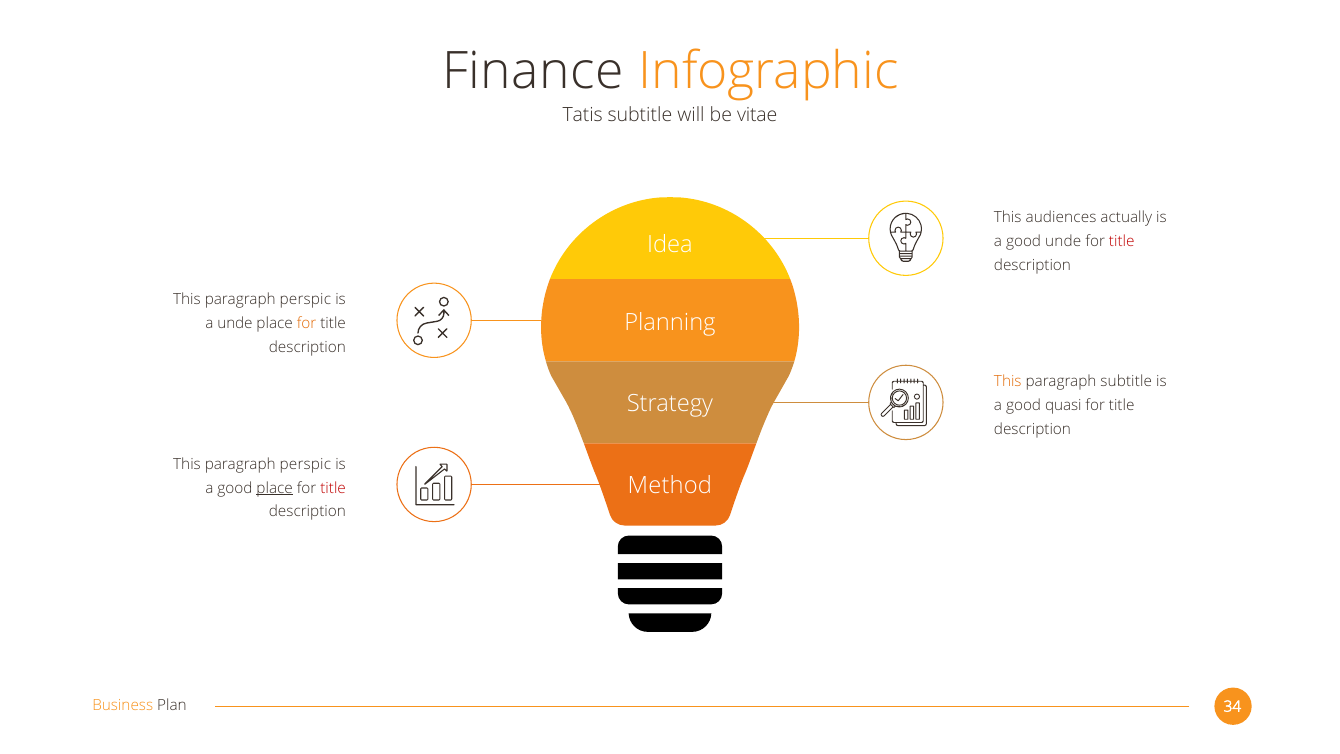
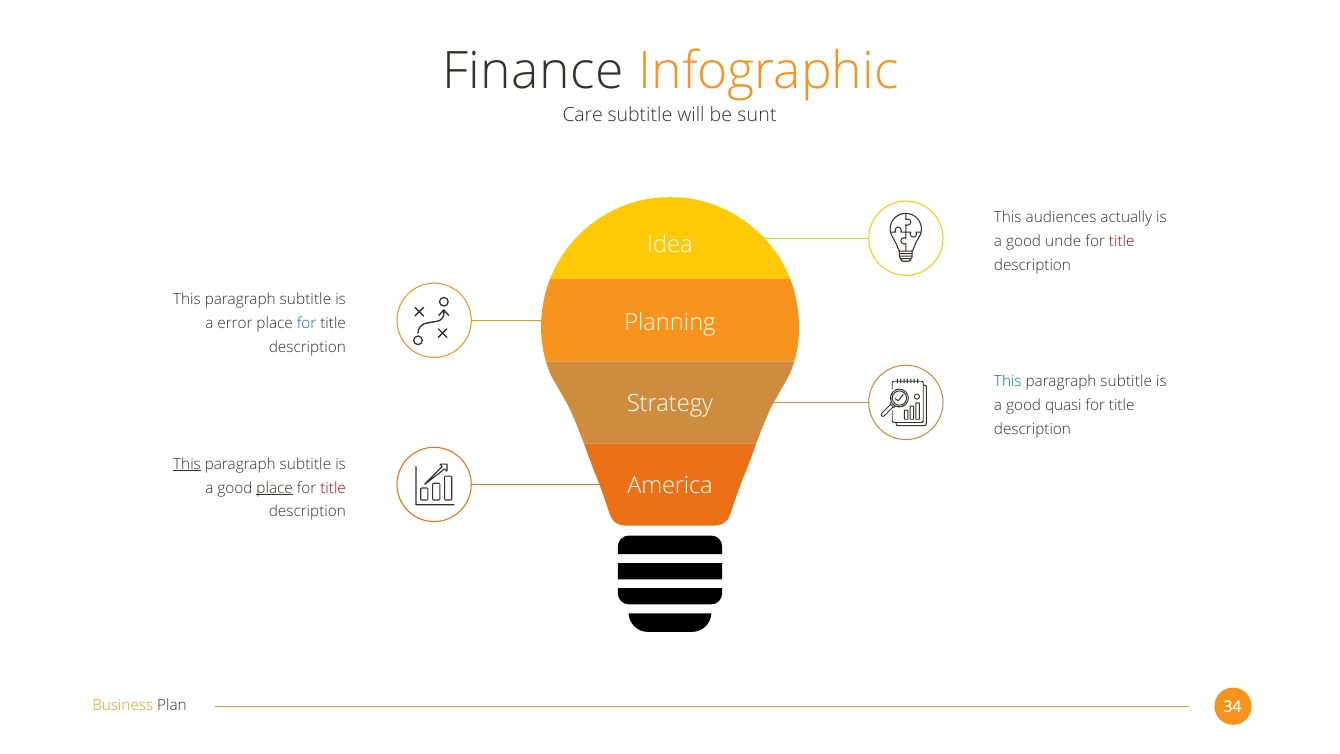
Tatis: Tatis -> Care (583, 115)
vitae: vitae -> sunt (757, 115)
perspic: perspic -> subtitle (305, 300)
a unde: unde -> error (235, 324)
for colour: orange -> blue (307, 324)
This colour: orange -> blue (1008, 382)
This underline: none -> present (187, 464)
perspic: perspic -> subtitle (305, 464)
Method: Method -> America (670, 486)
